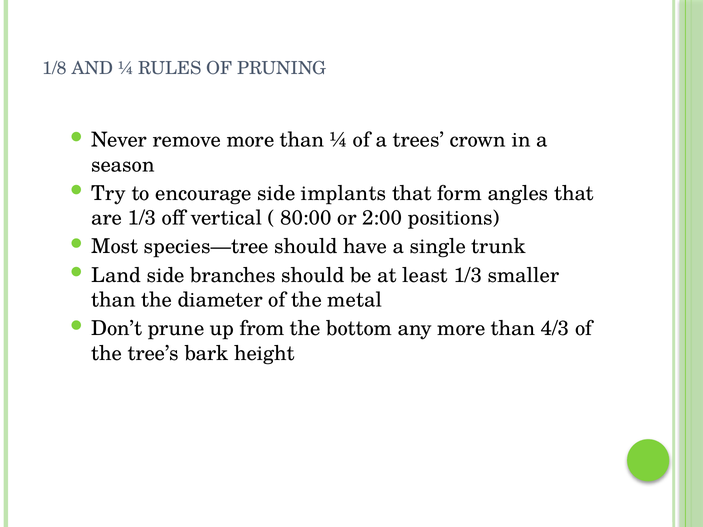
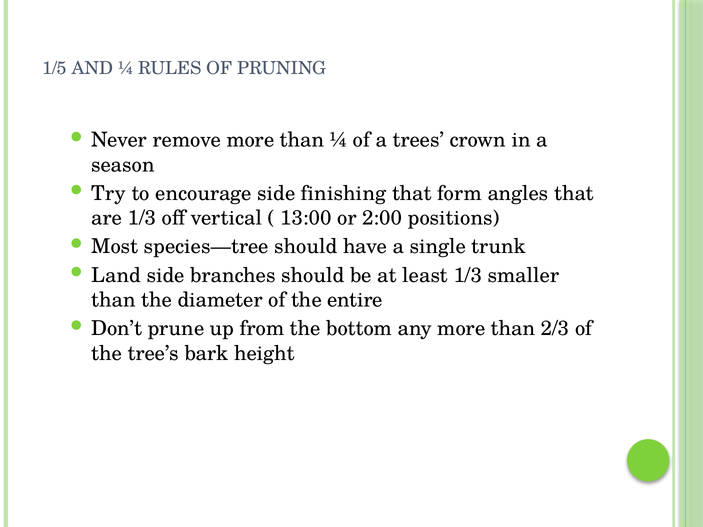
1/8: 1/8 -> 1/5 (55, 68)
implants: implants -> finishing (344, 194)
80:00: 80:00 -> 13:00 (306, 218)
metal: metal -> entire (355, 300)
4/3: 4/3 -> 2/3 (555, 329)
